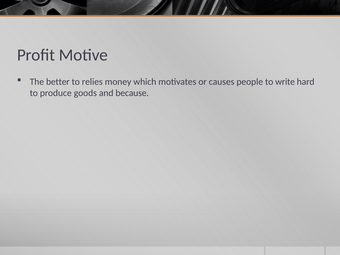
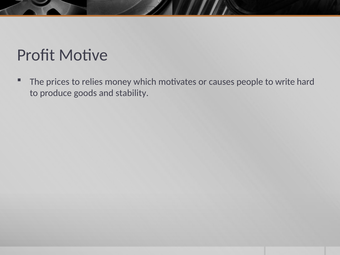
better: better -> prices (58, 82)
because: because -> stability (132, 93)
